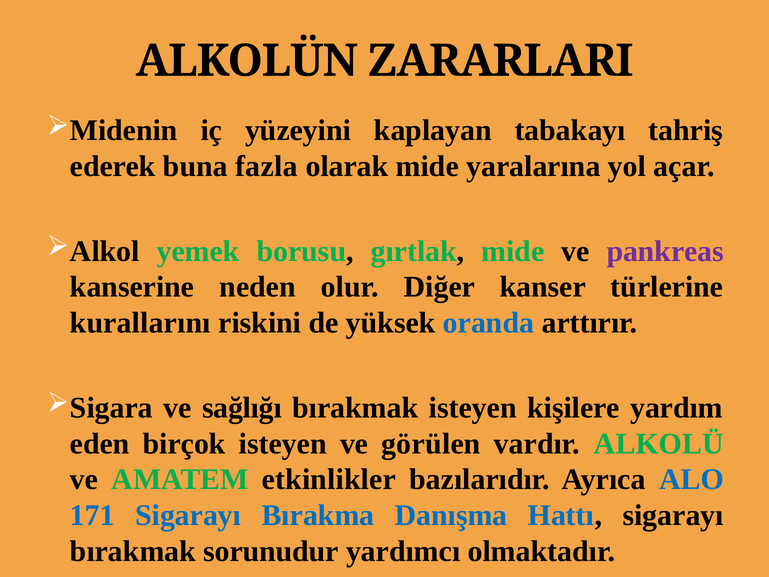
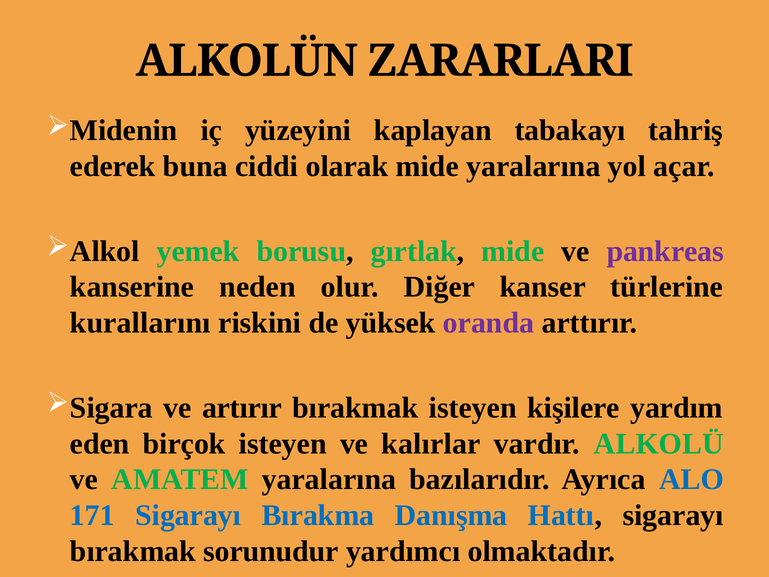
fazla: fazla -> ciddi (267, 166)
oranda colour: blue -> purple (489, 323)
sağlığı: sağlığı -> artırır (242, 408)
görülen: görülen -> kalırlar (431, 443)
AMATEM etkinlikler: etkinlikler -> yaralarına (329, 479)
